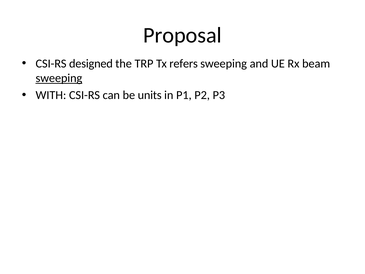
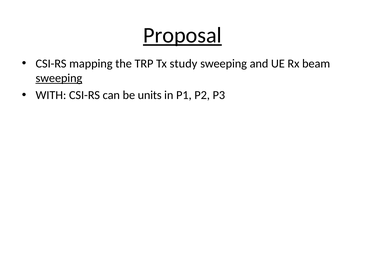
Proposal underline: none -> present (182, 35)
designed: designed -> mapping (91, 63)
refers: refers -> study (183, 63)
